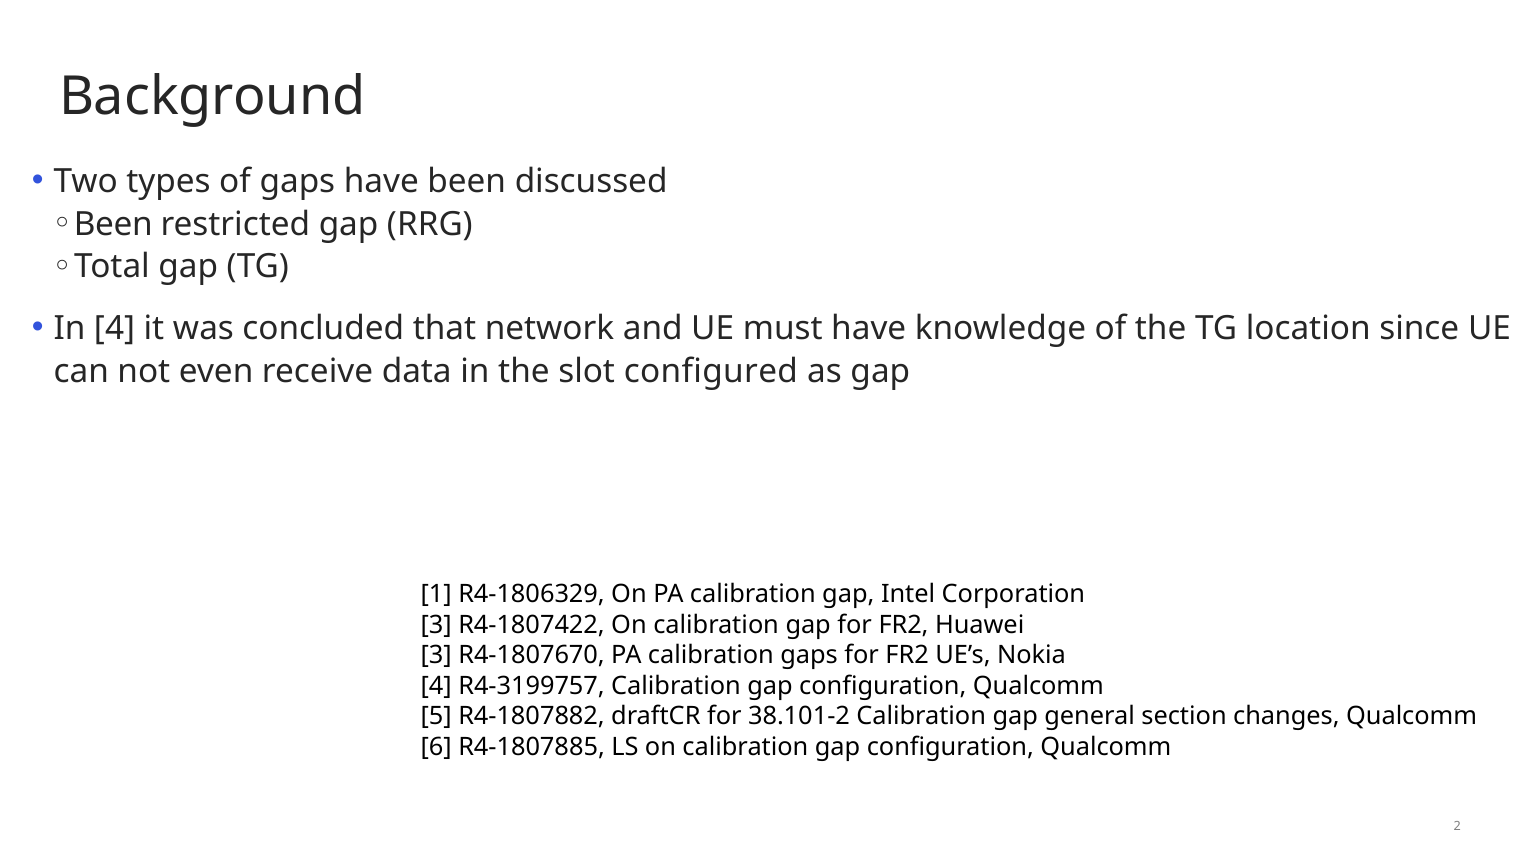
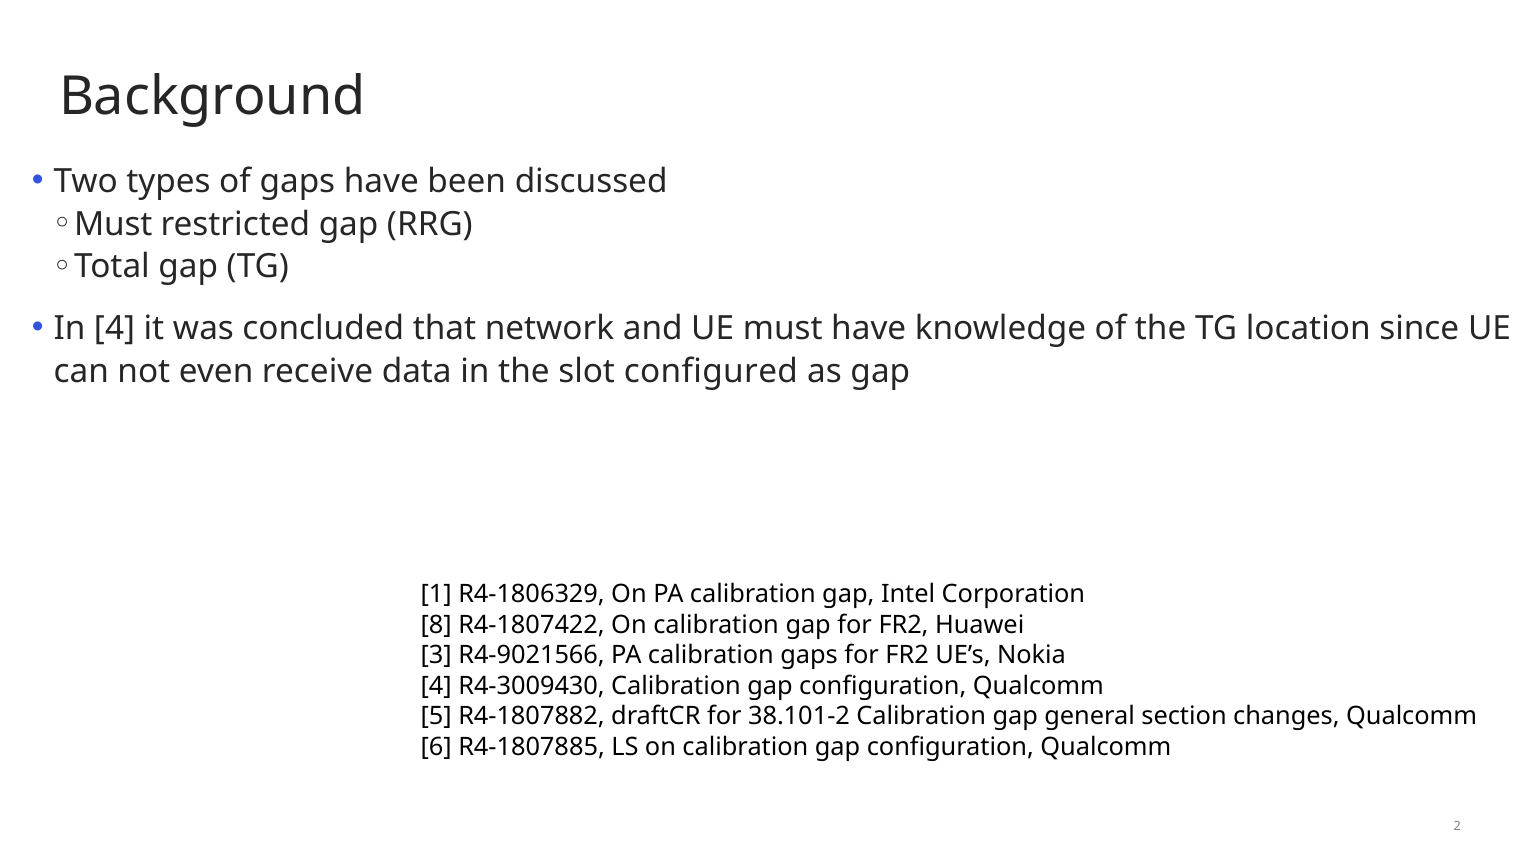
Been: Been -> Must (113, 224)
3: 3 -> 8 (436, 625)
R4-1807670: R4-1807670 -> R4-9021566 (532, 656)
R4-3199757: R4-3199757 -> R4-3009430 (532, 686)
